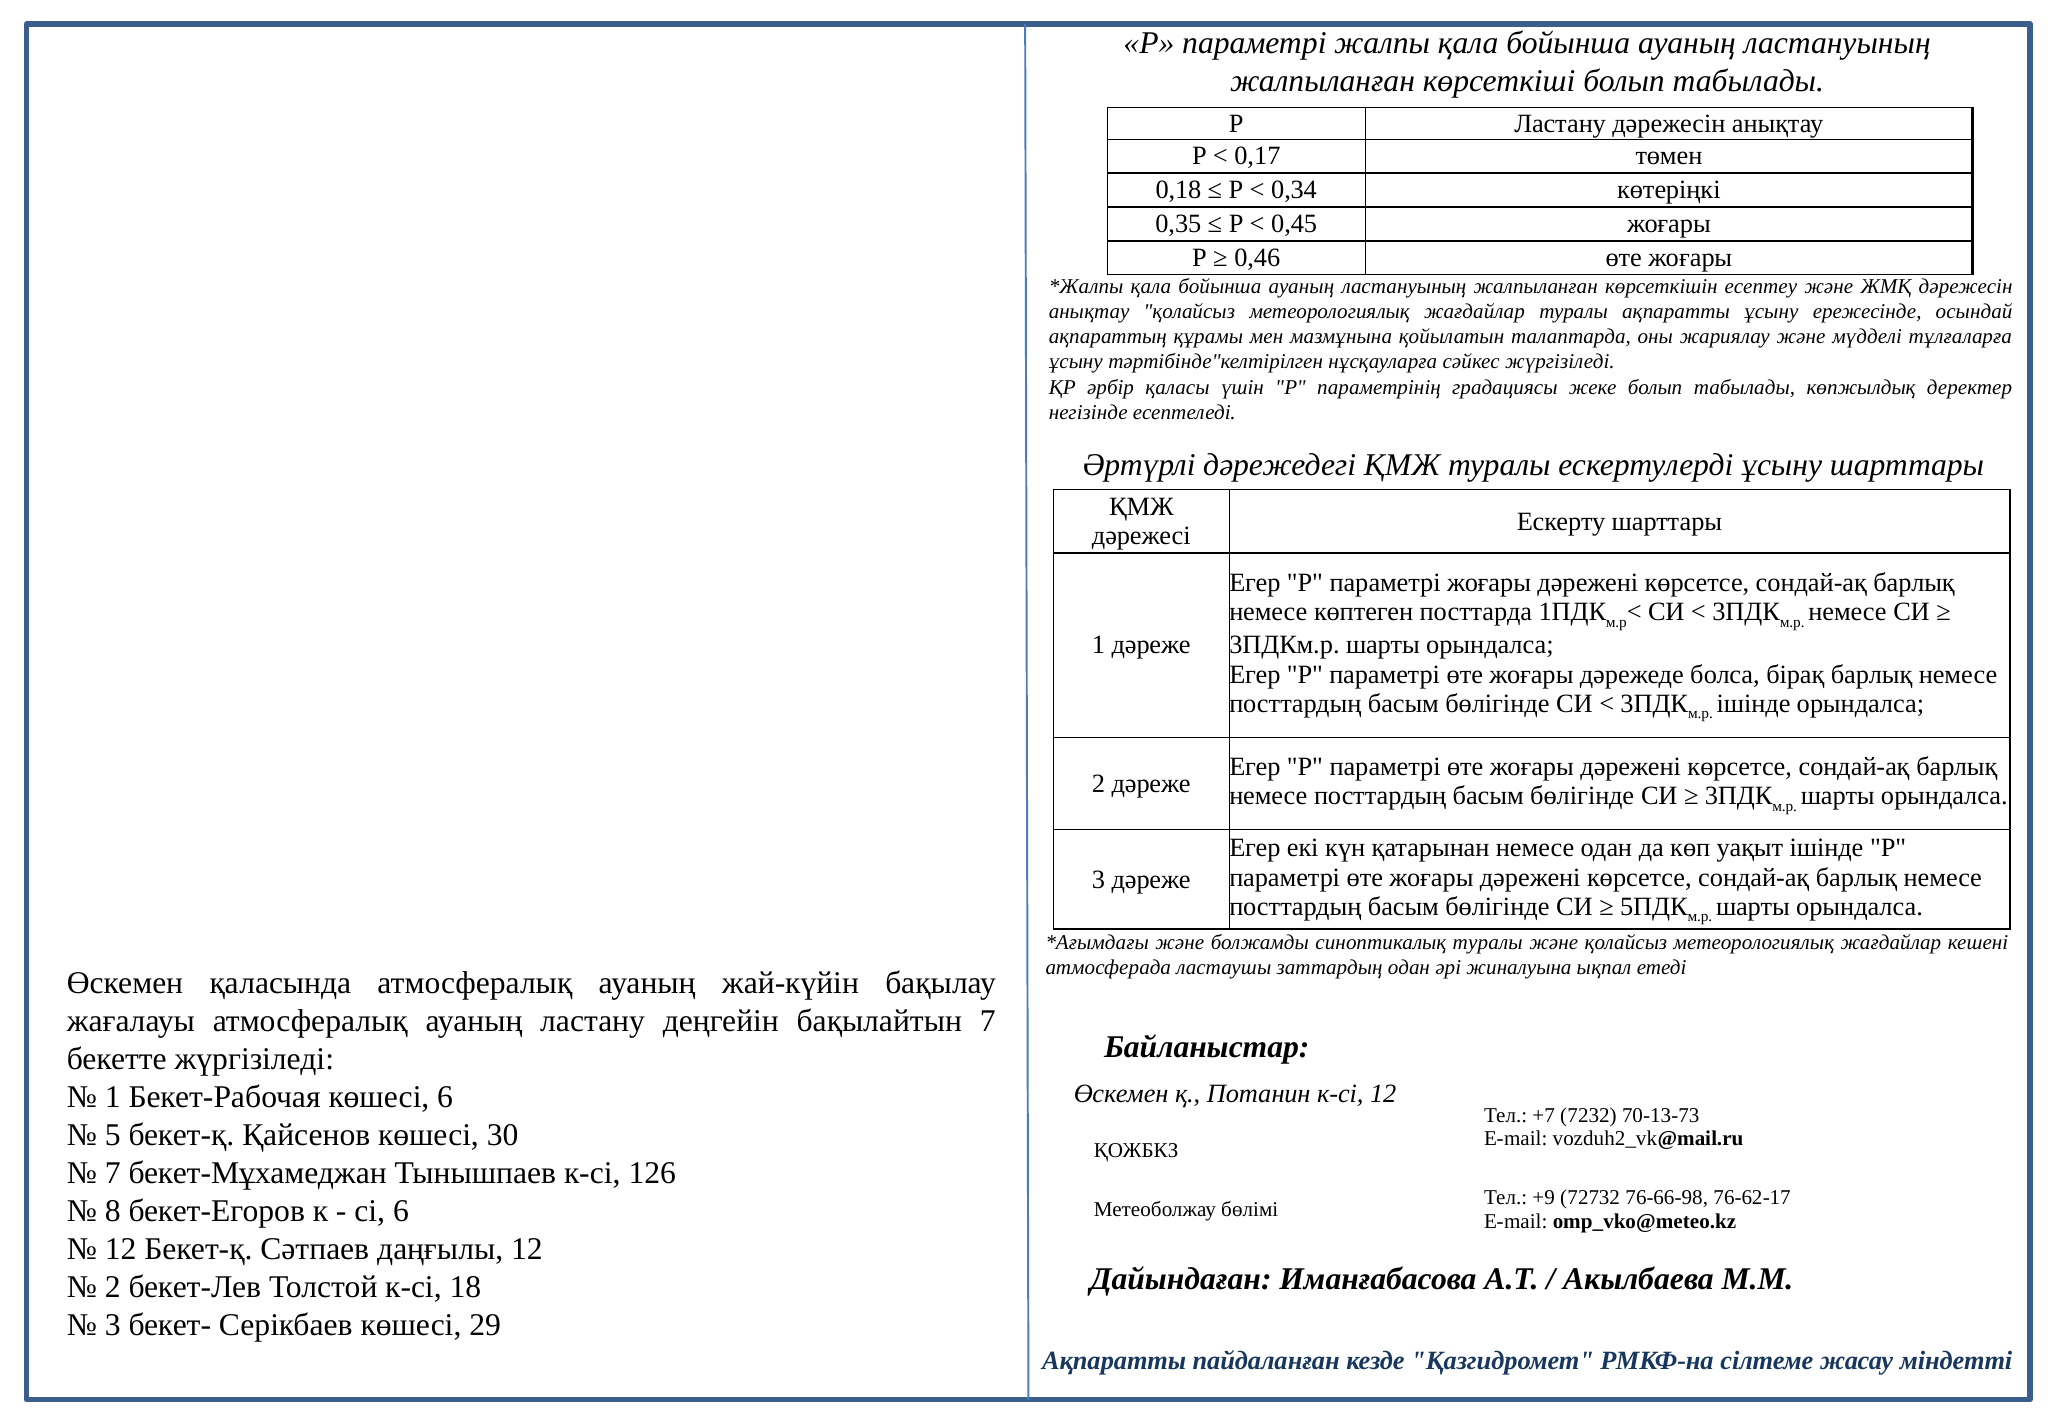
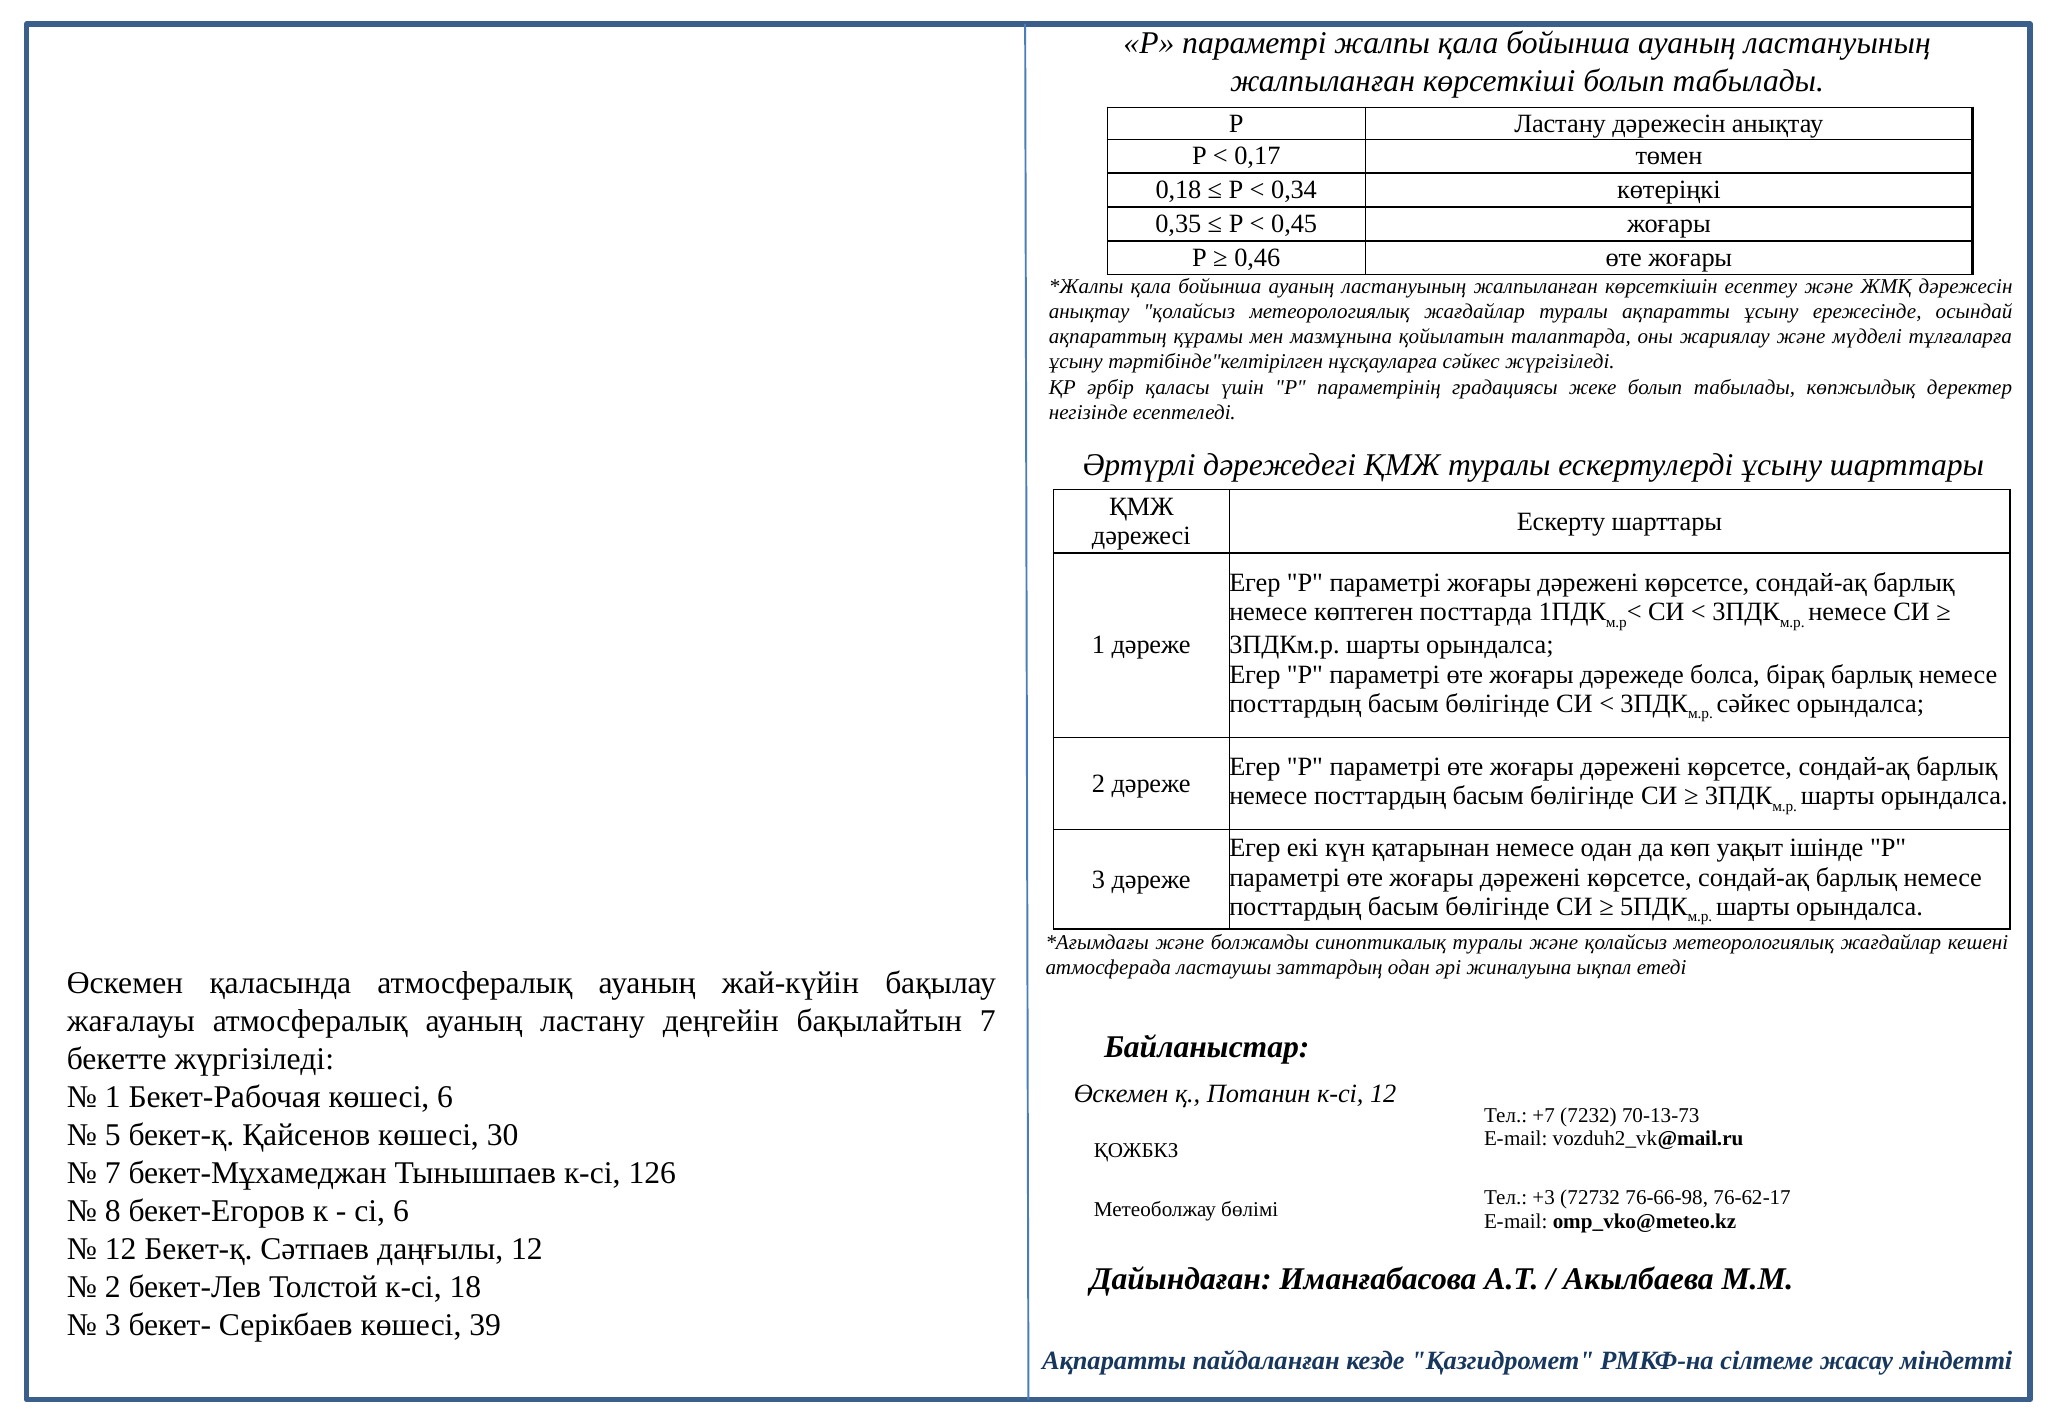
ішінде: ішінде -> сәйкес (1754, 703)
+9: +9 -> +3 (1544, 1198)
29: 29 -> 39 (485, 1325)
